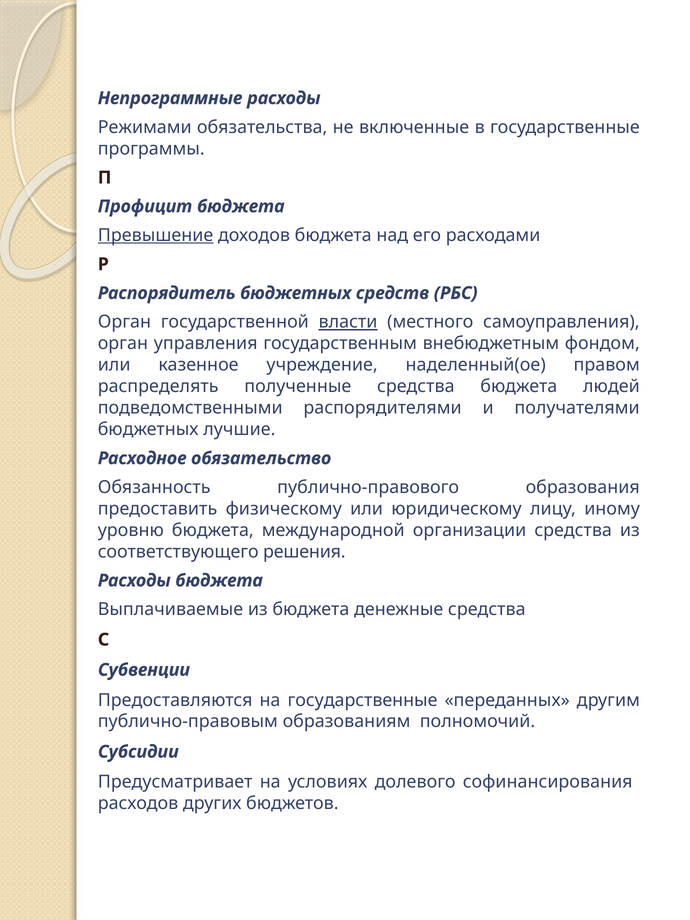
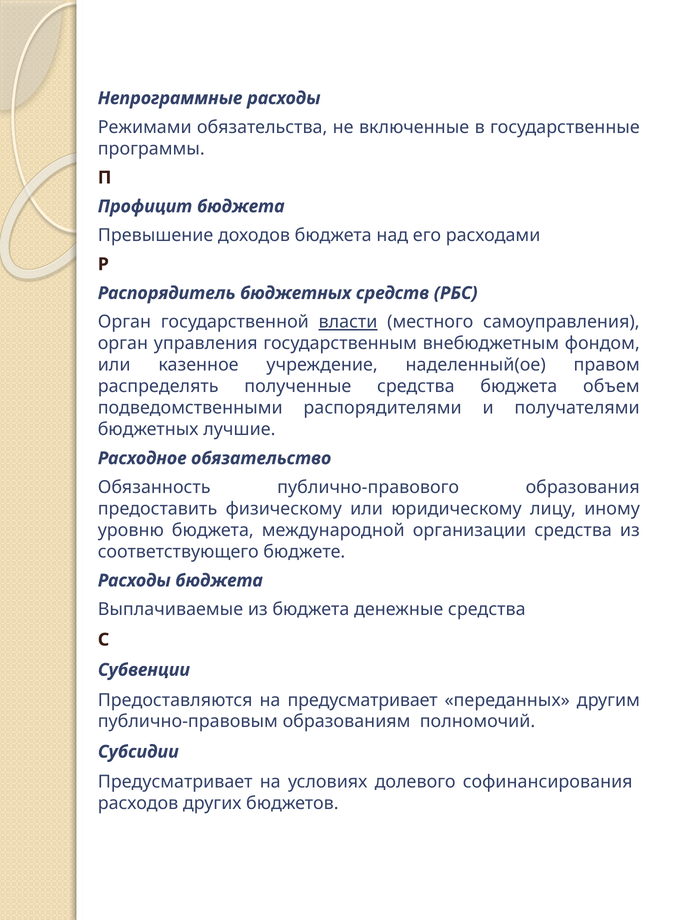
Превышение underline: present -> none (156, 235)
людей: людей -> объем (611, 386)
решения: решения -> бюджете (304, 552)
на государственные: государственные -> предусматривает (363, 700)
